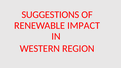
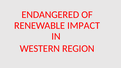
SUGGESTIONS: SUGGESTIONS -> ENDANGERED (50, 15)
